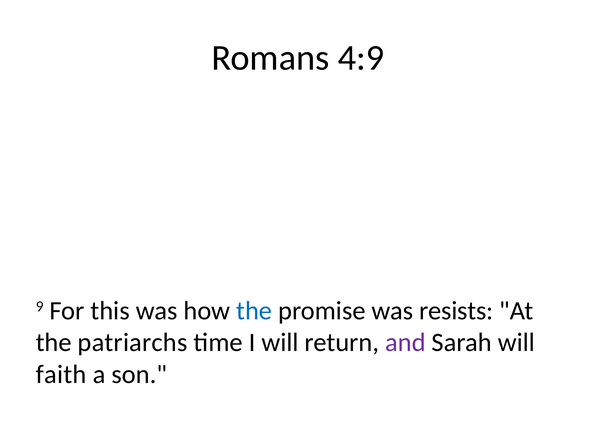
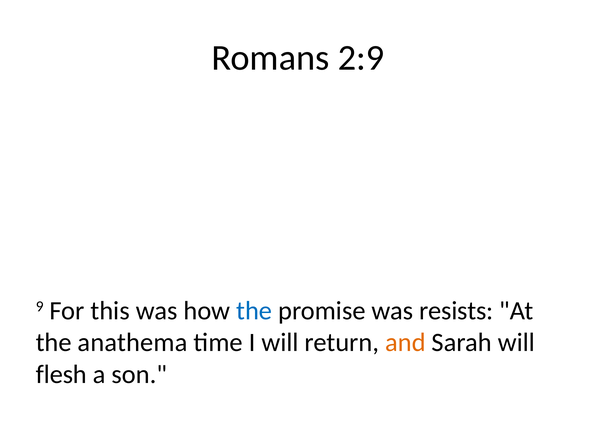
4:9: 4:9 -> 2:9 (361, 58)
patriarchs: patriarchs -> anathema (133, 342)
and colour: purple -> orange (405, 342)
faith: faith -> flesh (61, 374)
